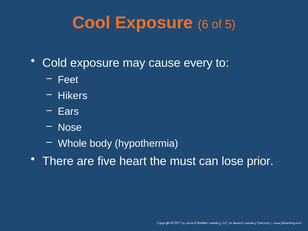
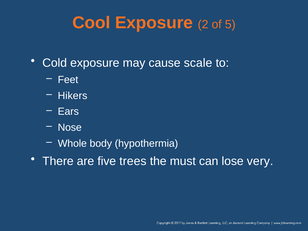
6: 6 -> 2 (203, 24)
every: every -> scale (198, 63)
heart: heart -> trees (133, 161)
prior: prior -> very (260, 161)
